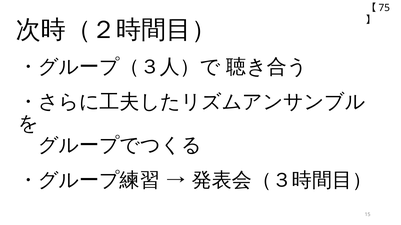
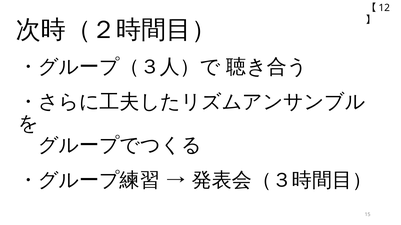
75: 75 -> 12 (384, 8)
